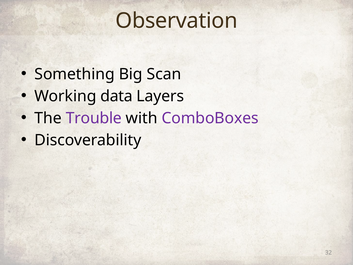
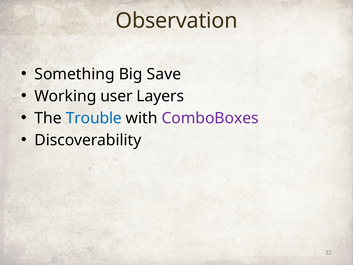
Scan: Scan -> Save (164, 74)
data: data -> user (116, 96)
Trouble colour: purple -> blue (94, 118)
